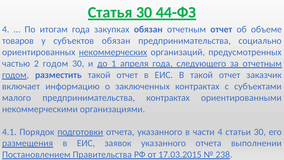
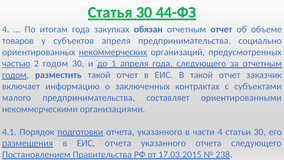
субъектов обязан: обязан -> апреля (116, 41)
частью underline: none -> present (16, 64)
предпринимательства контрактах: контрактах -> составляет (168, 98)
ЕИС заявок: заявок -> отчета (118, 143)
отчета выполнении: выполнении -> следующего (256, 143)
